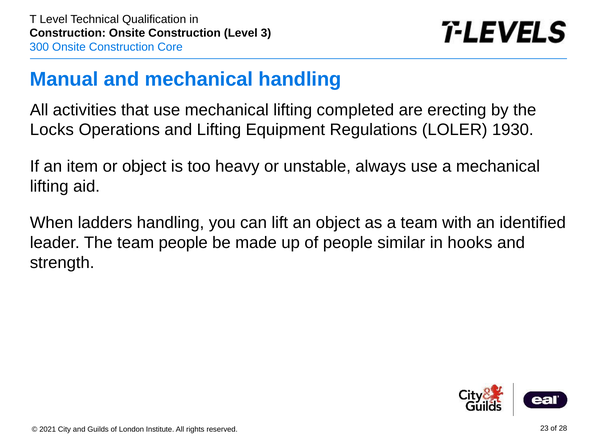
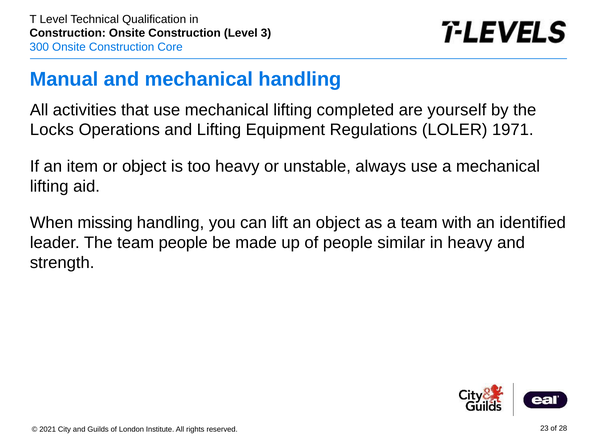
erecting: erecting -> yourself (457, 110)
1930: 1930 -> 1971 (513, 130)
ladders: ladders -> missing (105, 223)
in hooks: hooks -> heavy (470, 243)
